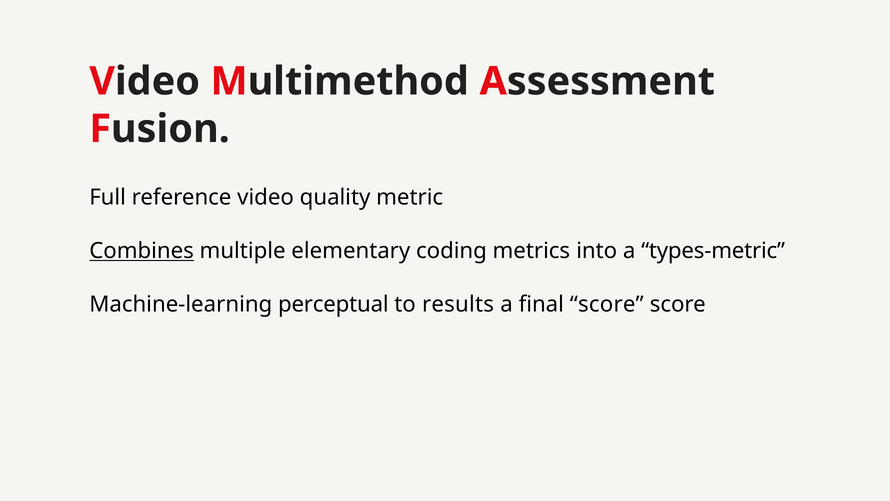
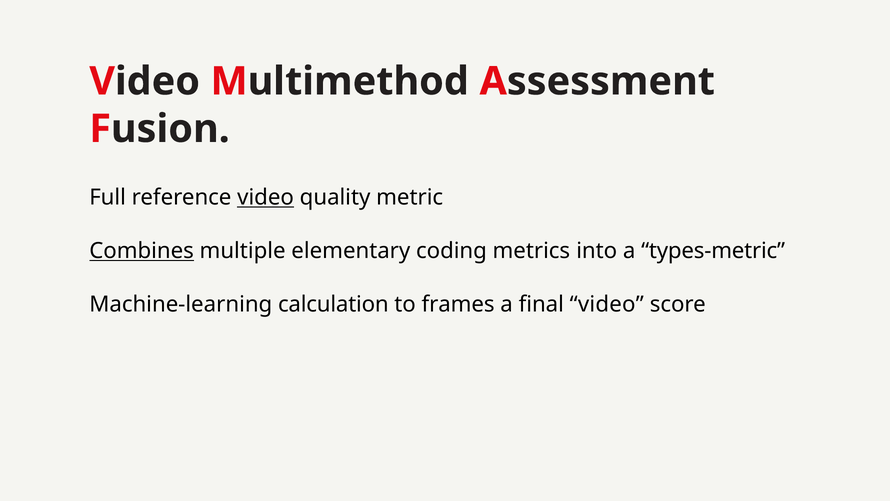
video underline: none -> present (266, 197)
perceptual: perceptual -> calculation (333, 304)
results: results -> frames (458, 304)
final score: score -> video (607, 304)
